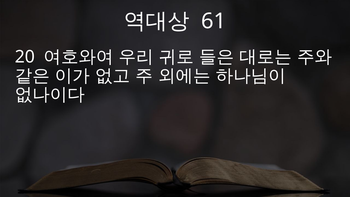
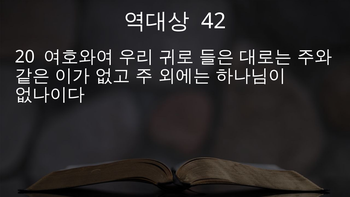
61: 61 -> 42 (214, 21)
